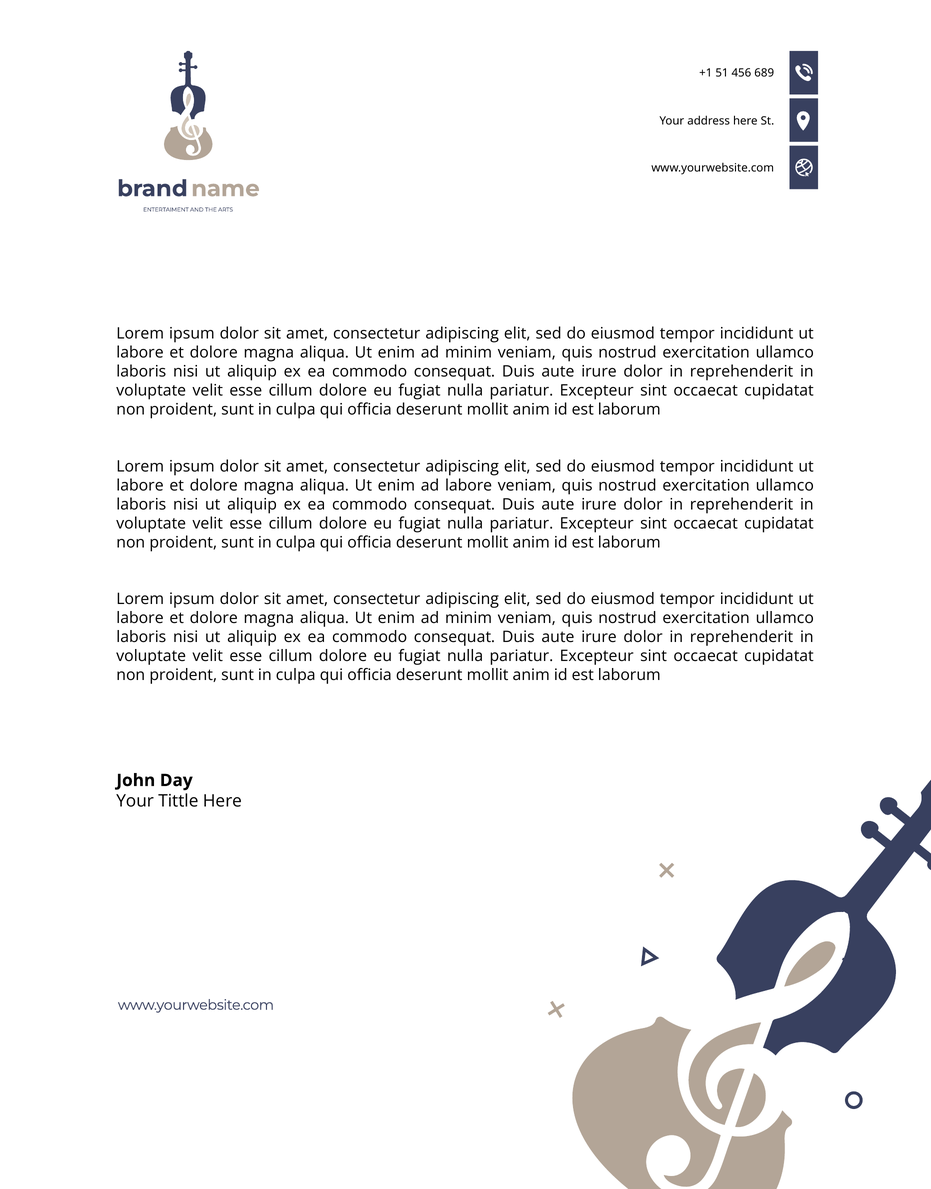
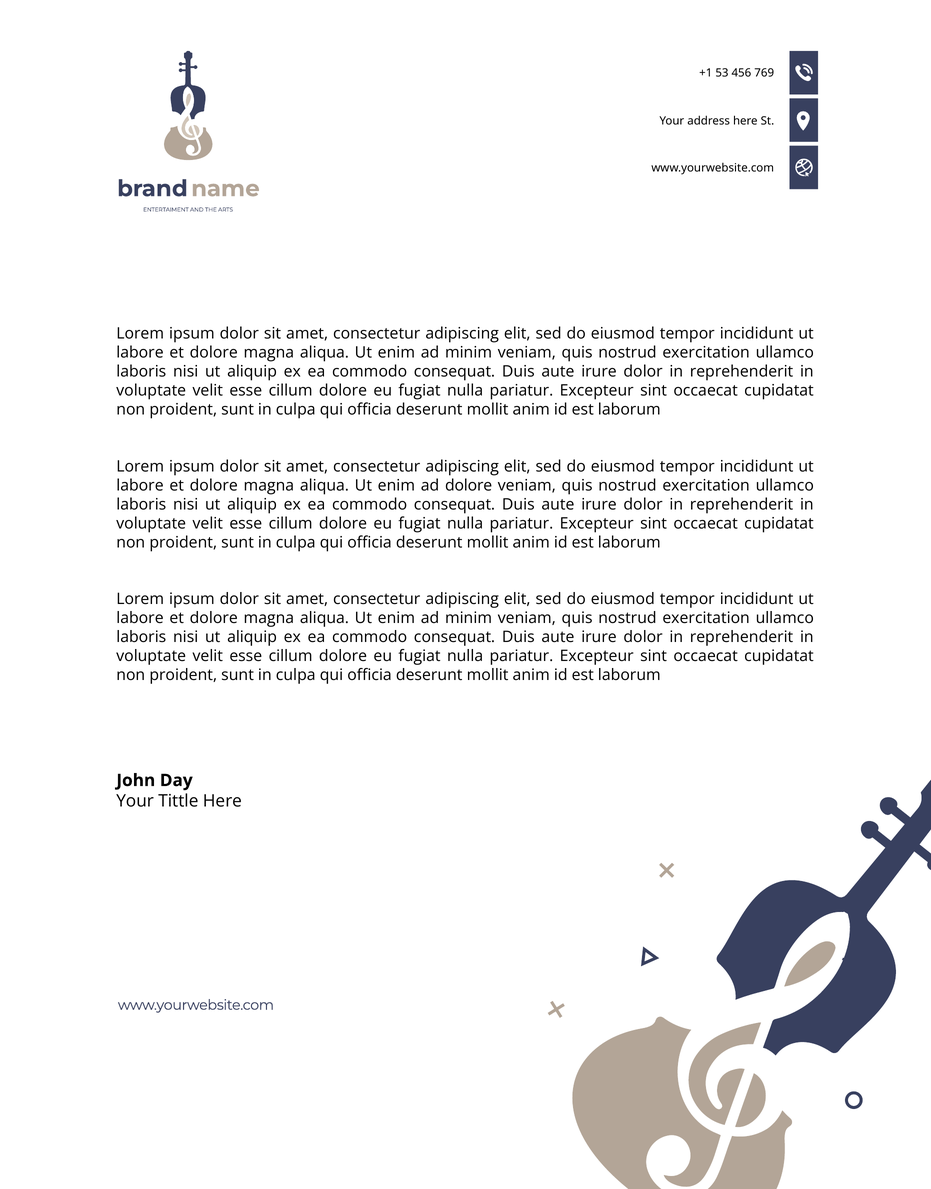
51: 51 -> 53 (722, 73)
689: 689 -> 769 (764, 73)
ad labore: labore -> dolore (469, 486)
